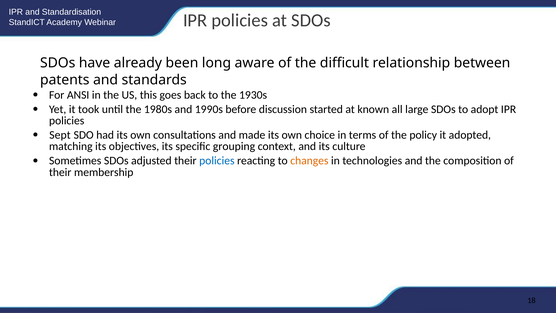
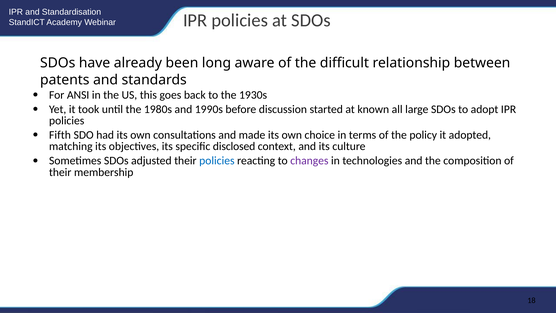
Sept: Sept -> Fifth (60, 135)
grouping: grouping -> disclosed (234, 146)
changes colour: orange -> purple (309, 161)
